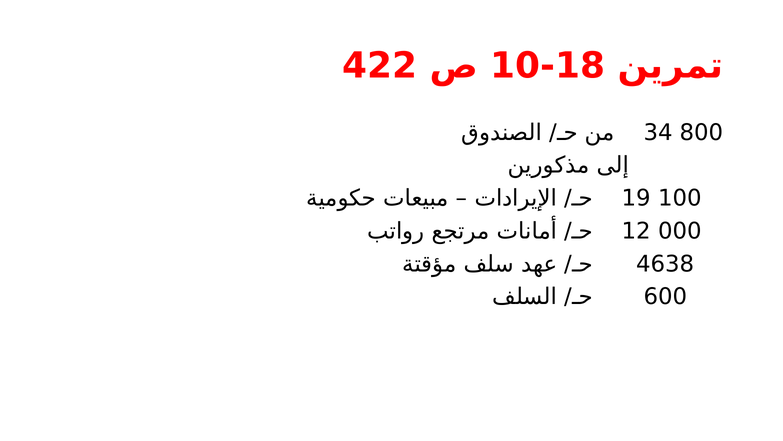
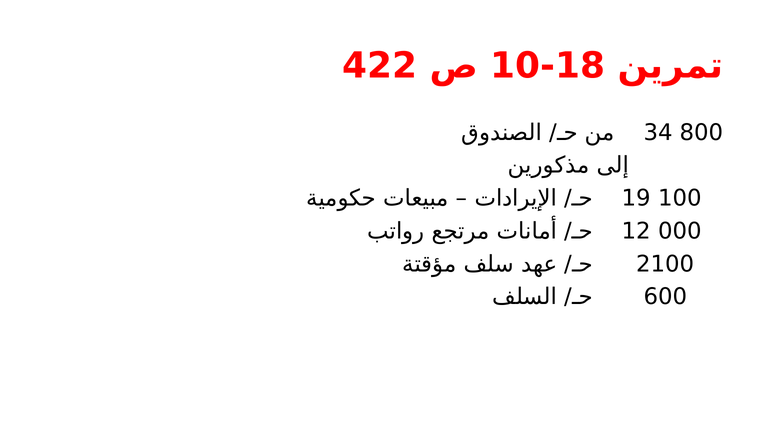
4638: 4638 -> 2100 (665, 264)
